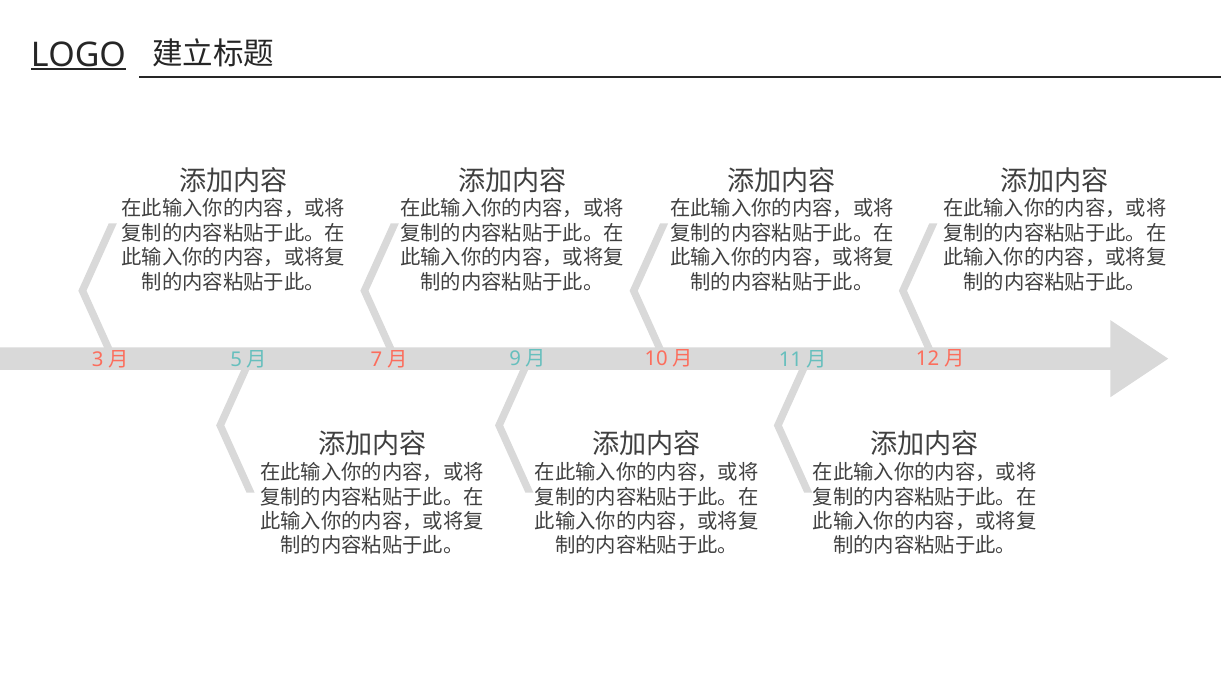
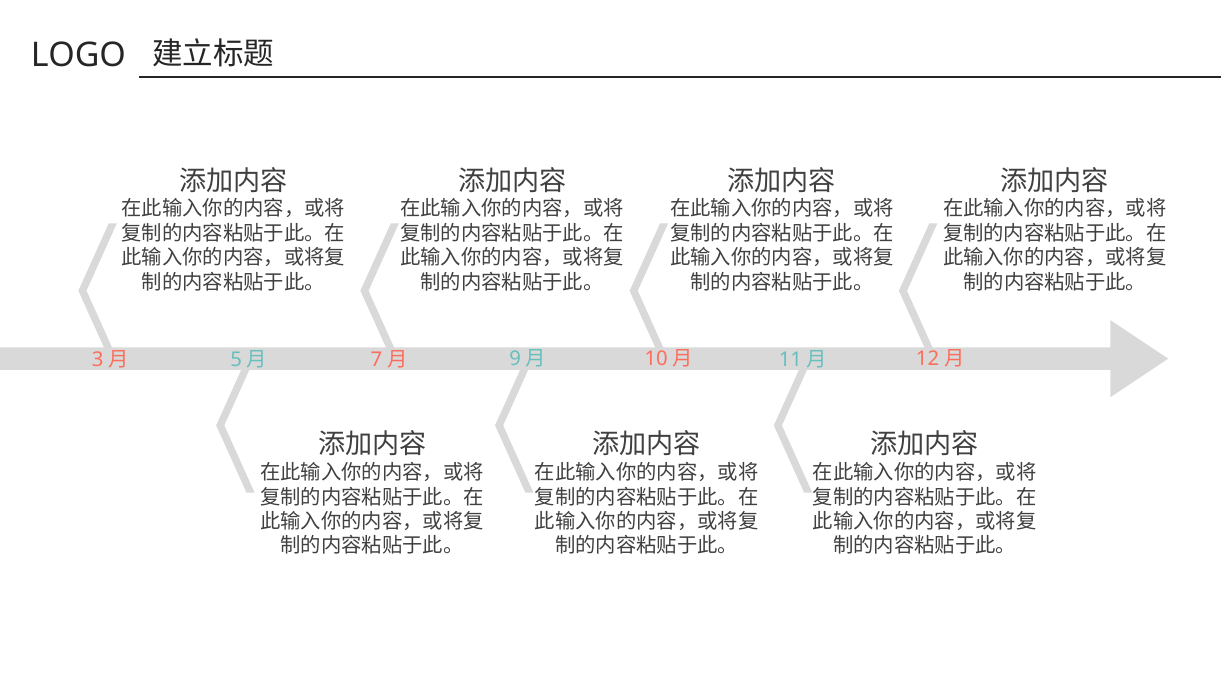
LOGO underline: present -> none (78, 55)
